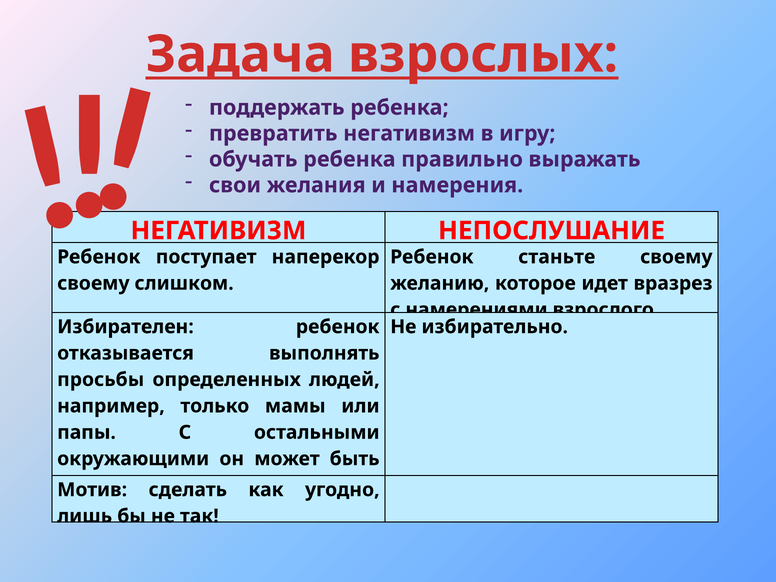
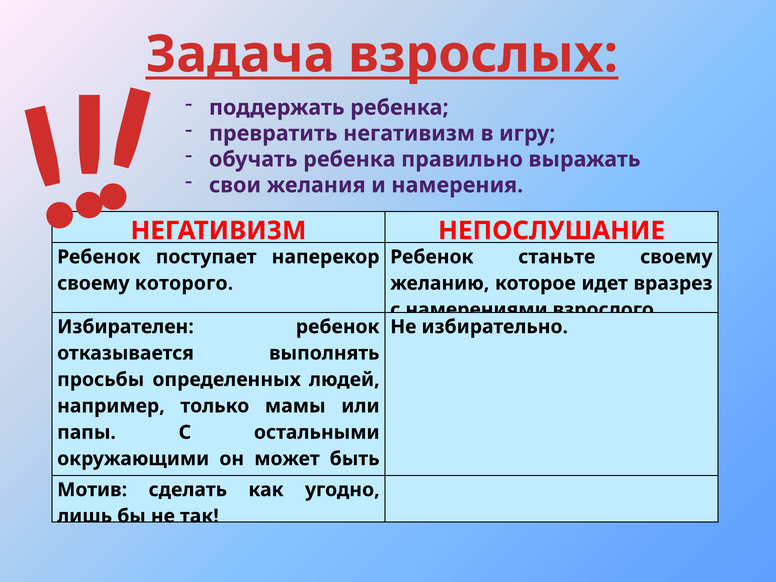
слишком: слишком -> которого (184, 283)
